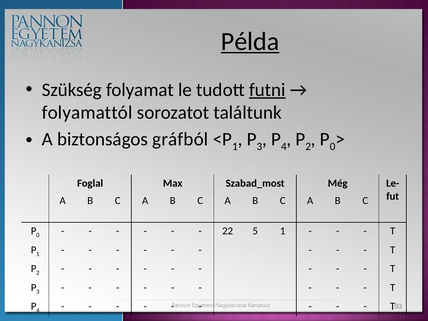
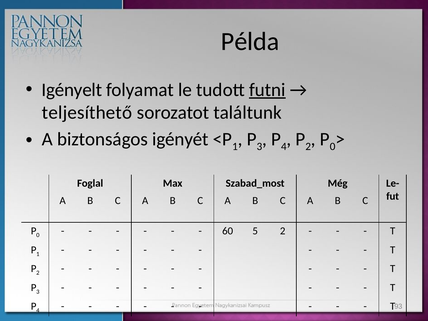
Példa underline: present -> none (250, 41)
Szükség: Szükség -> Igényelt (72, 90)
folyamattól: folyamattól -> teljesíthető (87, 113)
gráfból: gráfból -> igényét (180, 139)
22: 22 -> 60 (228, 231)
5 1: 1 -> 2 (283, 231)
